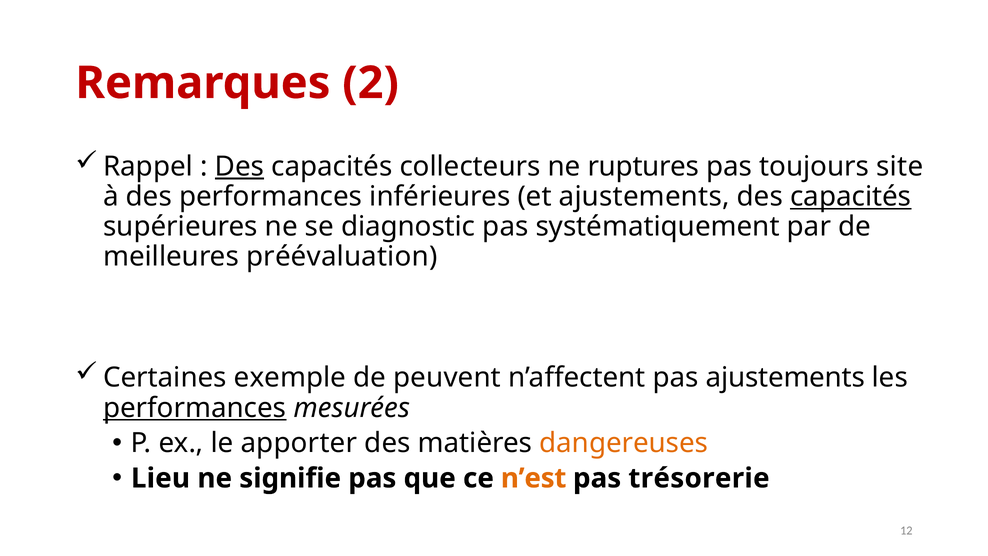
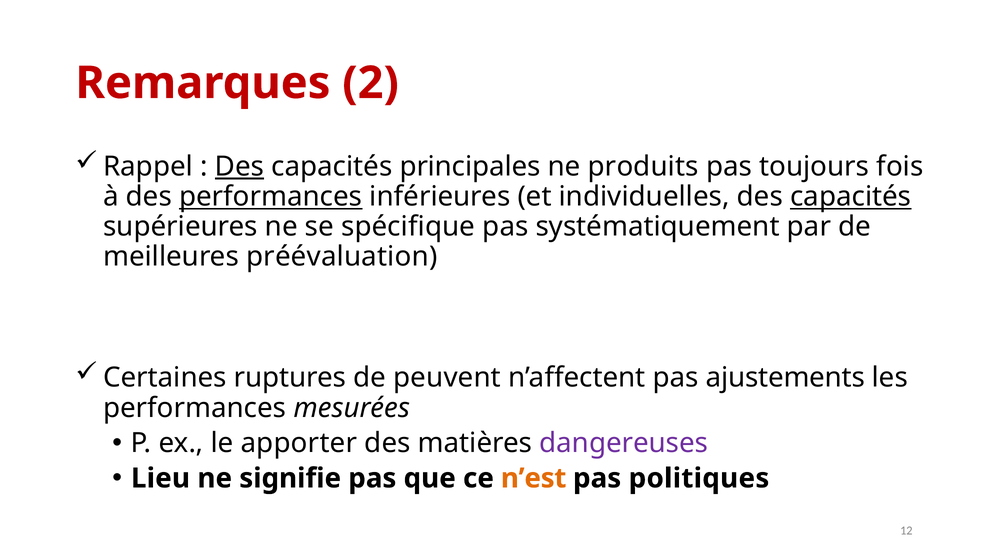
collecteurs: collecteurs -> principales (470, 167)
ruptures: ruptures -> produits (643, 167)
site: site -> fois (900, 167)
performances underline: none -> present (271, 197)
et ajustements: ajustements -> individuelles (644, 197)
diagnostic: diagnostic -> spécifique (408, 227)
exemple: exemple -> ruptures (290, 378)
performances underline: present -> none (195, 408)
dangereuses colour: orange -> purple (624, 443)
trésorerie: trésorerie -> politiques (699, 478)
